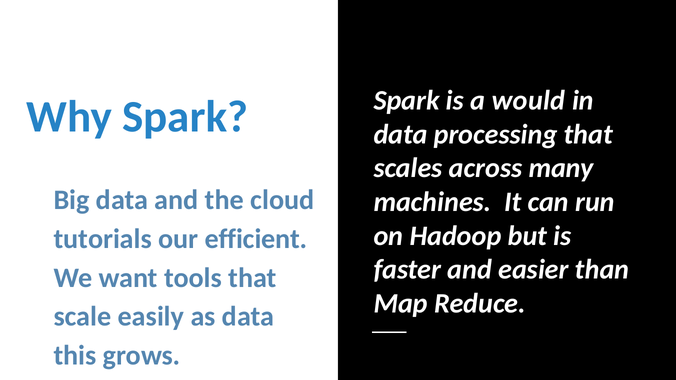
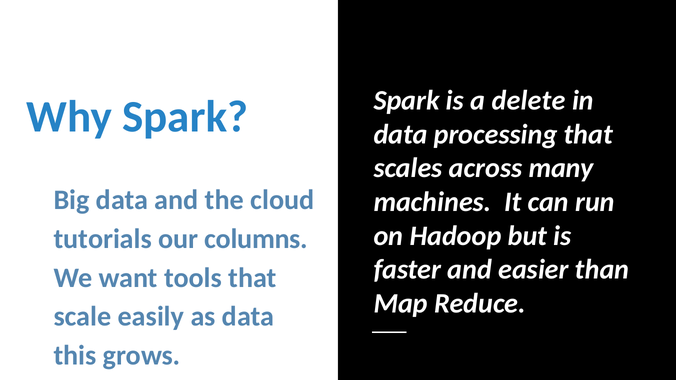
would: would -> delete (528, 101)
efficient: efficient -> columns (256, 239)
